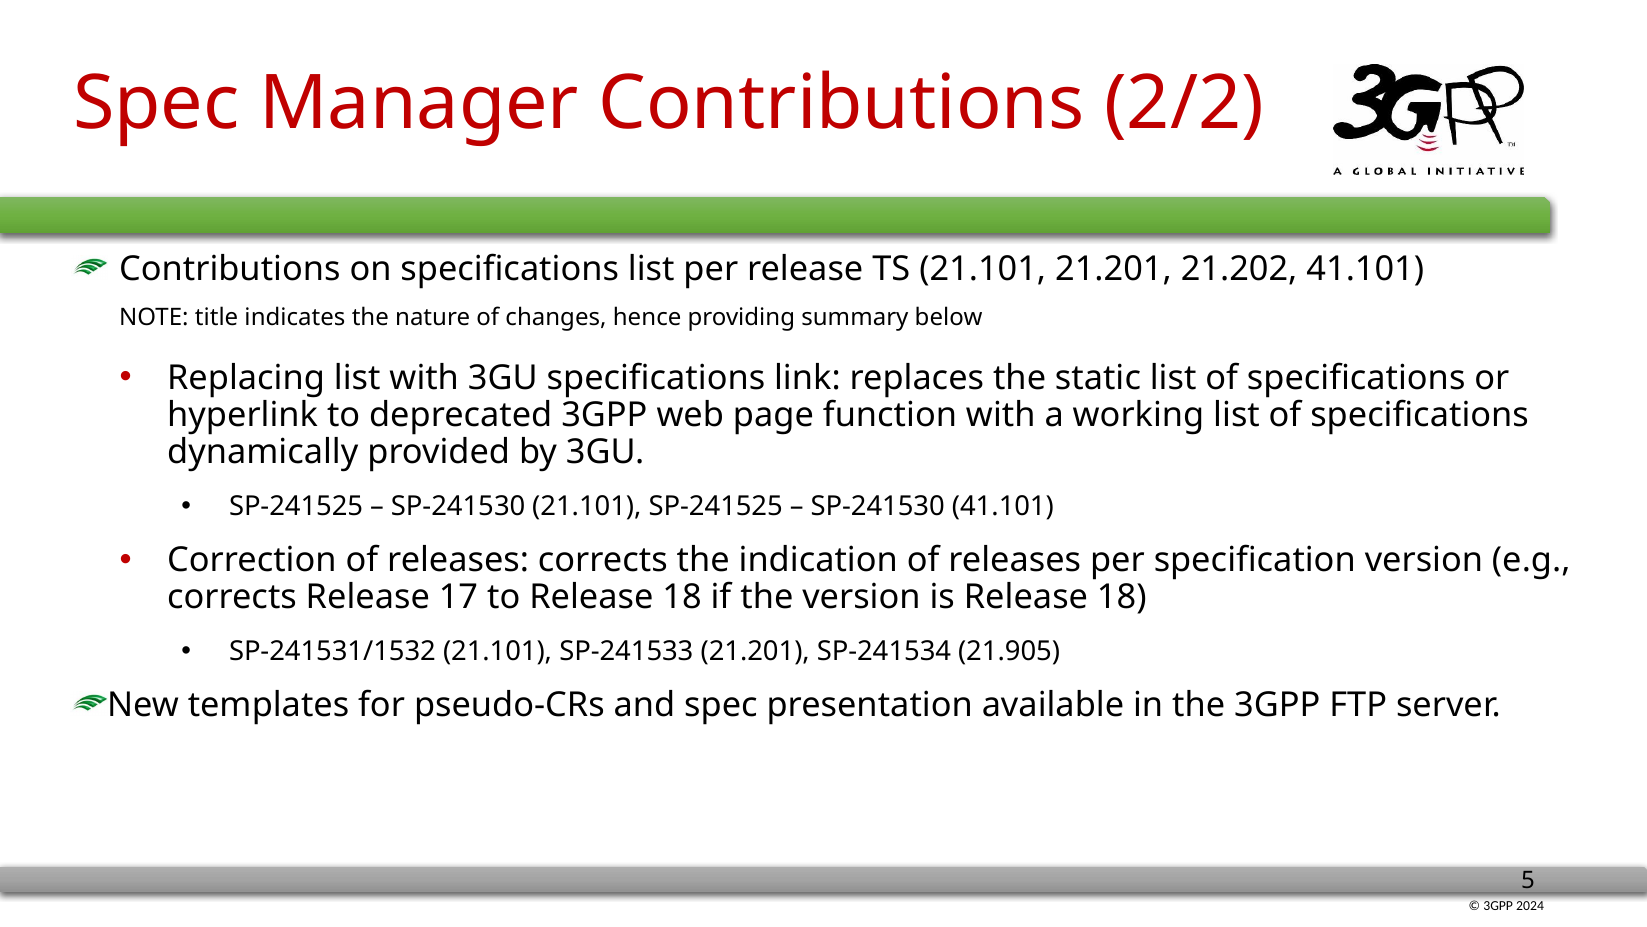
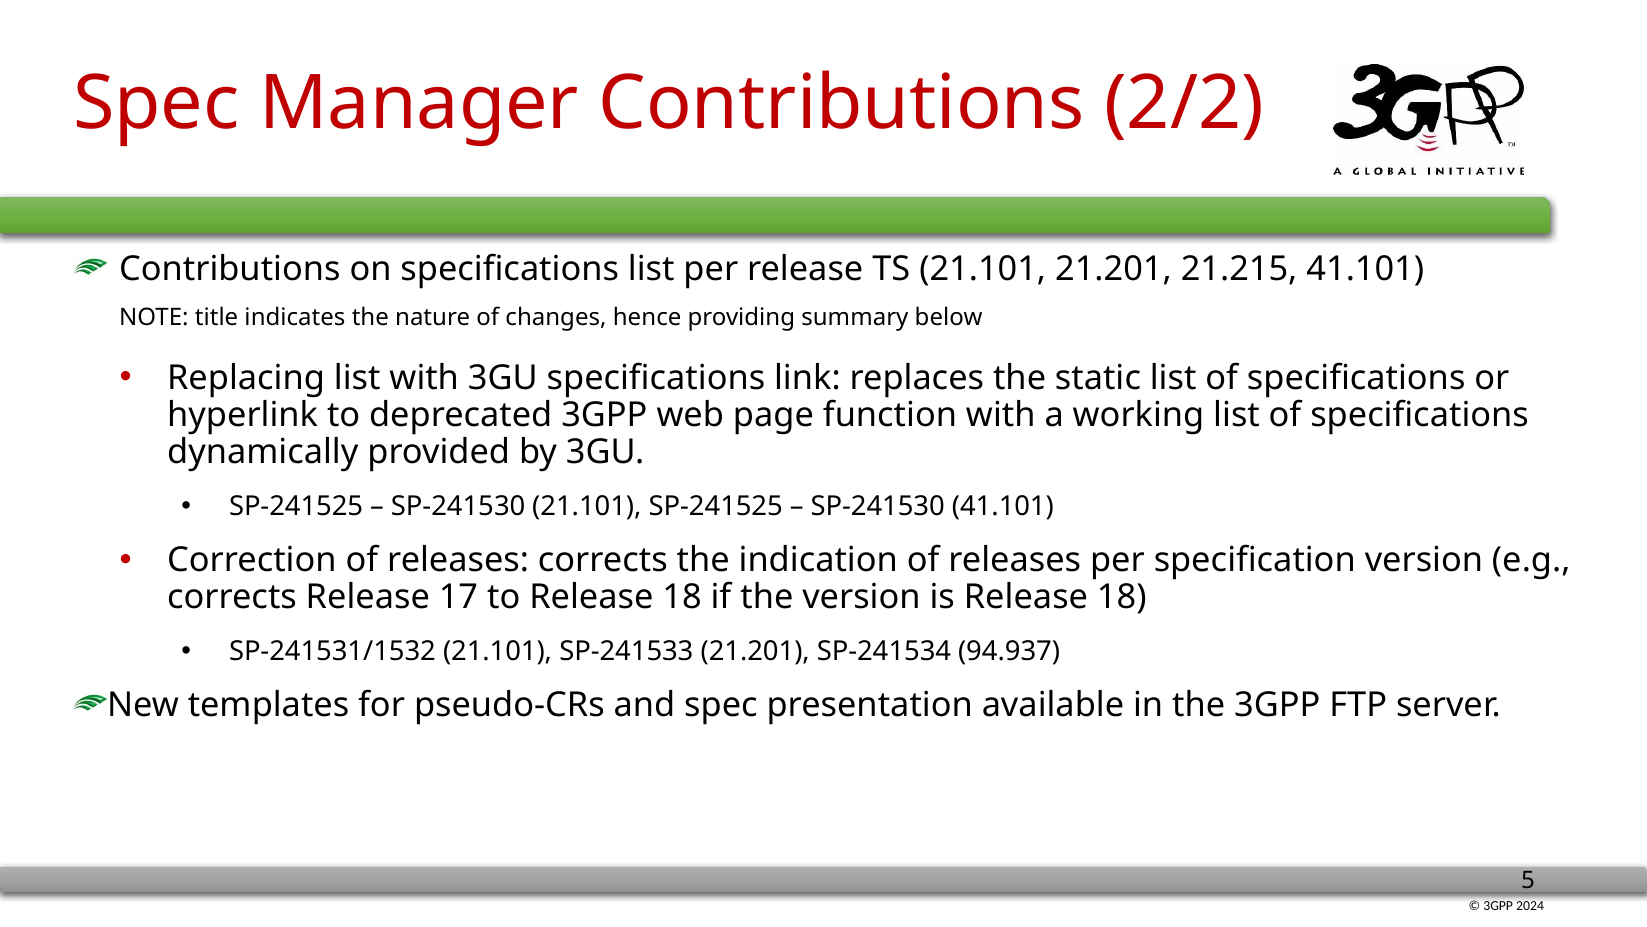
21.202: 21.202 -> 21.215 (1239, 269)
21.905: 21.905 -> 94.937 (1009, 651)
